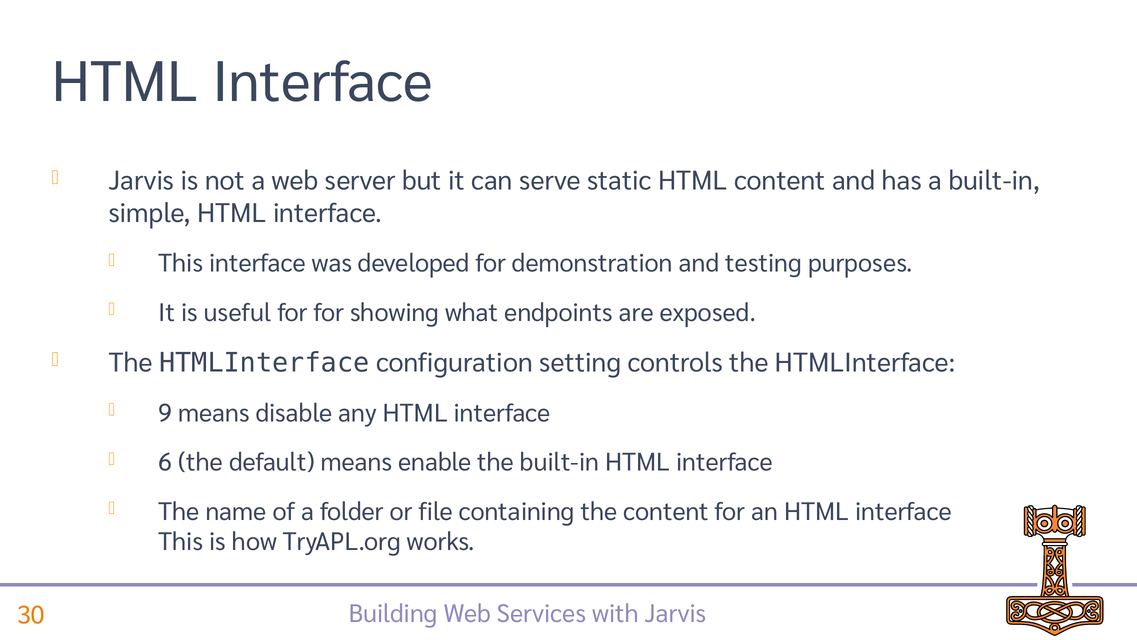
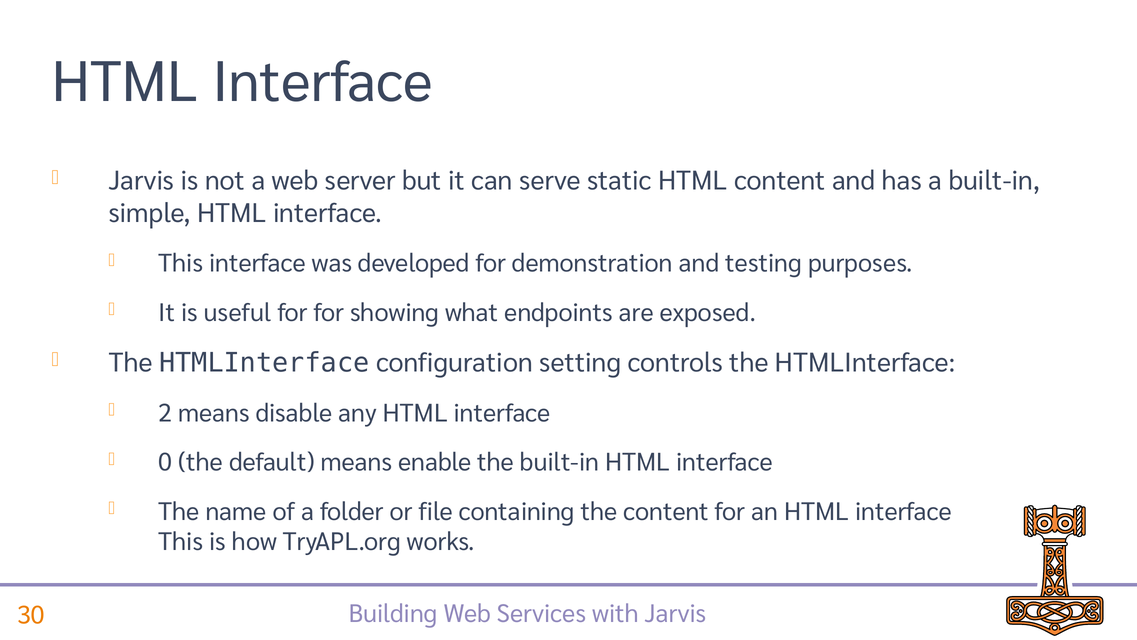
9: 9 -> 2 (165, 413)
6: 6 -> 0 (165, 462)
